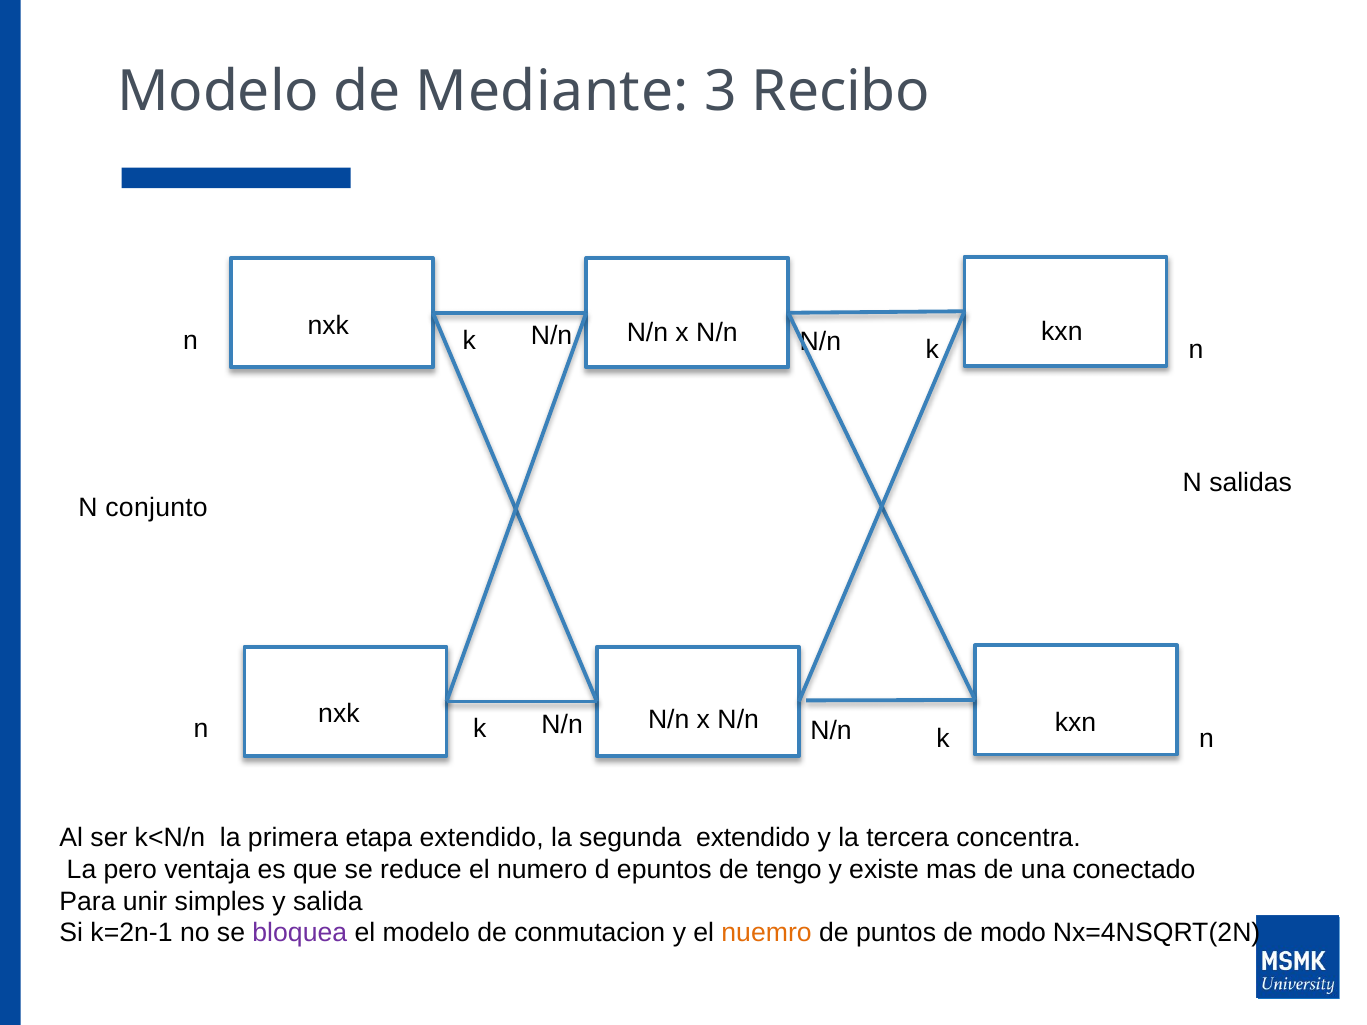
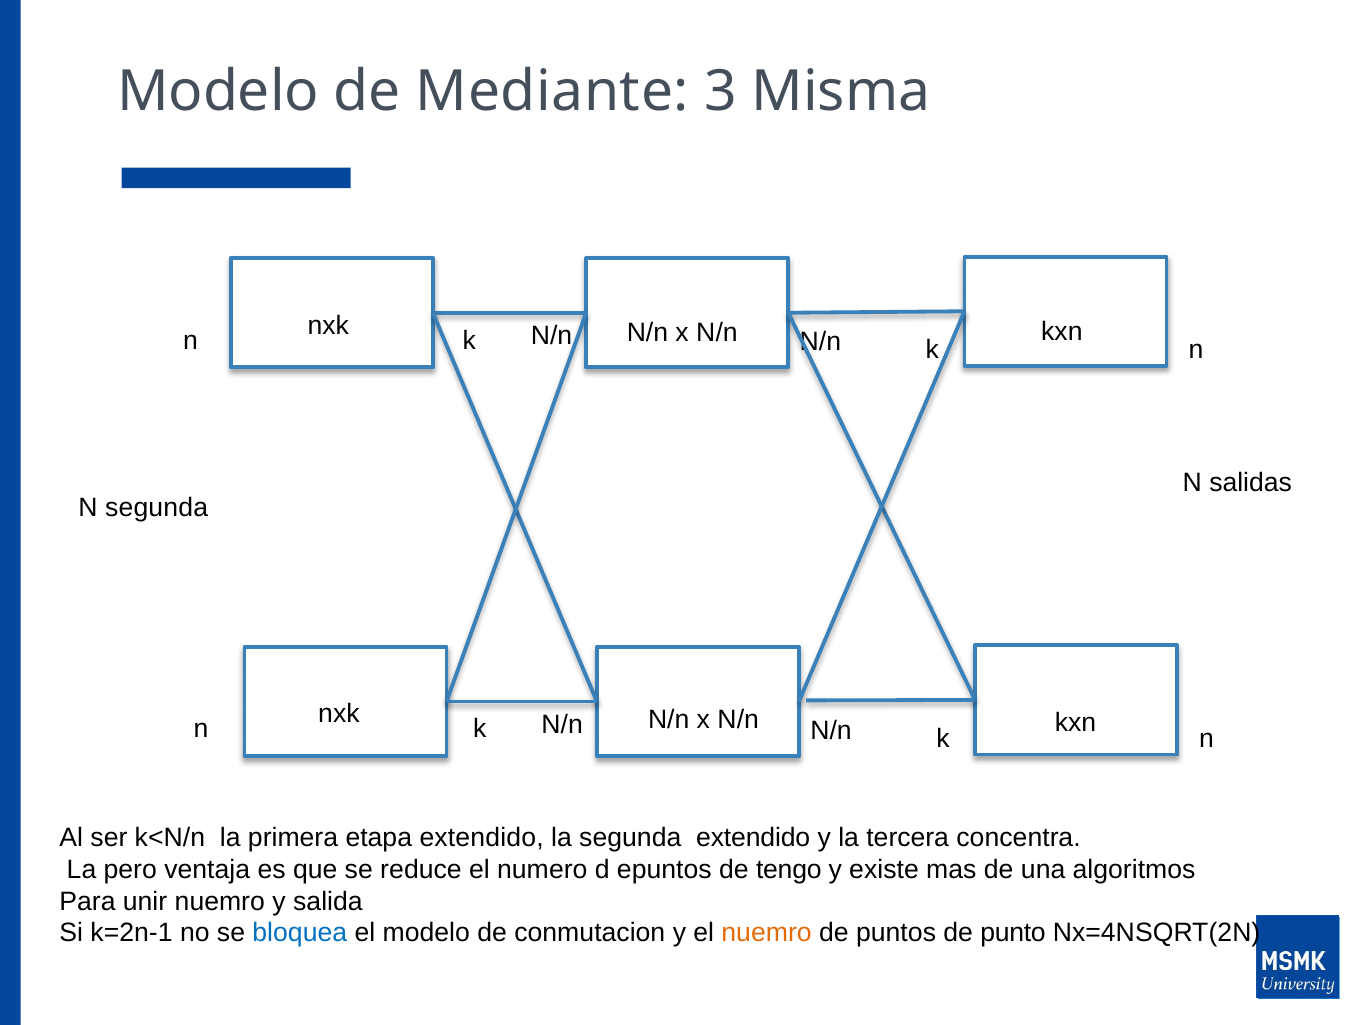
Recibo: Recibo -> Misma (841, 92)
N conjunto: conjunto -> segunda (157, 508)
conectado: conectado -> algoritmos (1134, 870)
unir simples: simples -> nuemro (220, 901)
bloquea colour: purple -> blue (300, 933)
modo: modo -> punto (1013, 933)
